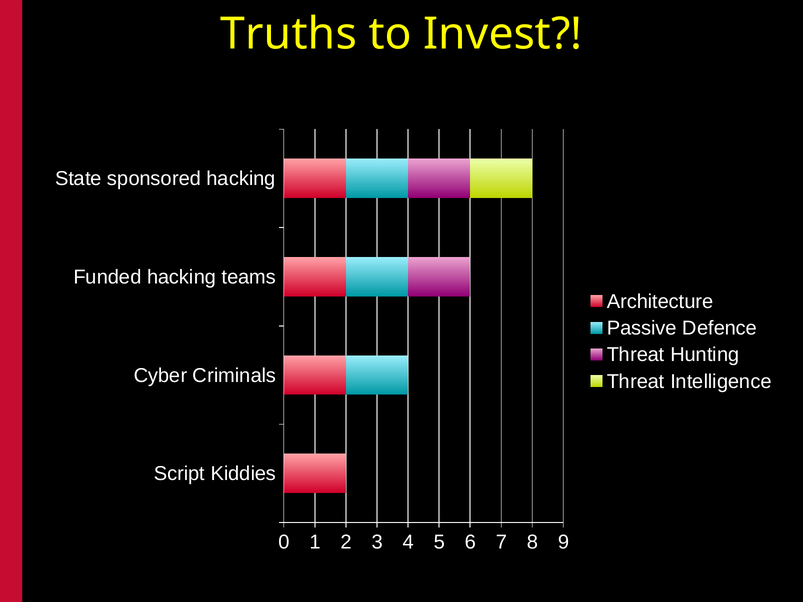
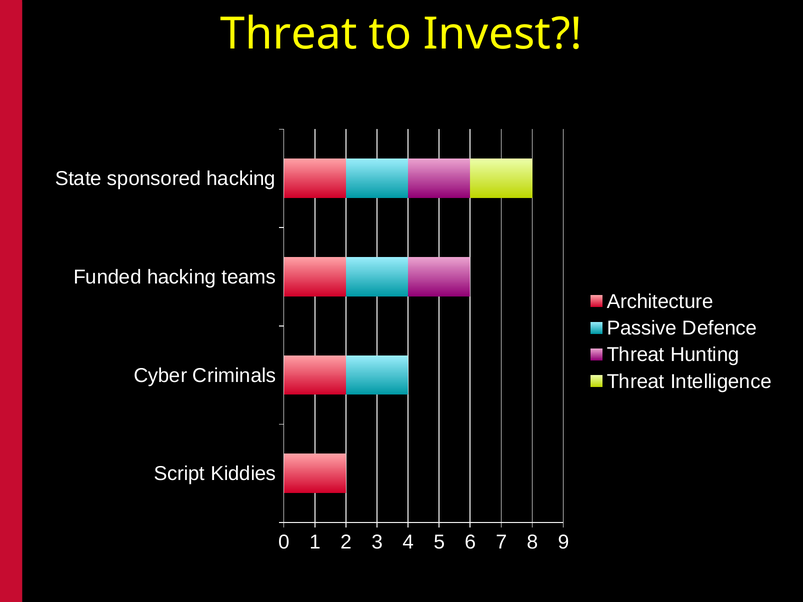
Truths: Truths -> Threat (289, 34)
